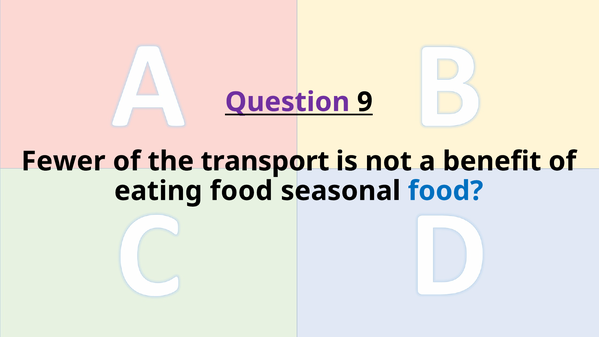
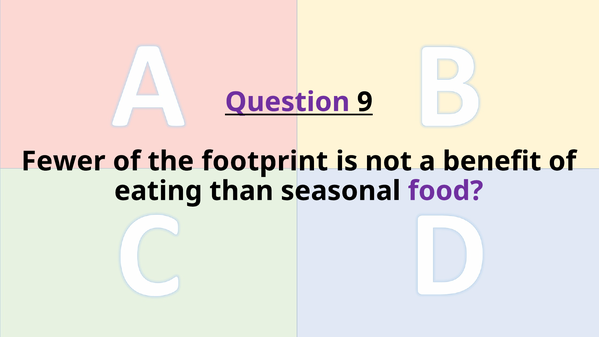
transport: transport -> footprint (265, 161)
eating food: food -> than (241, 191)
food colour: blue -> purple (445, 191)
